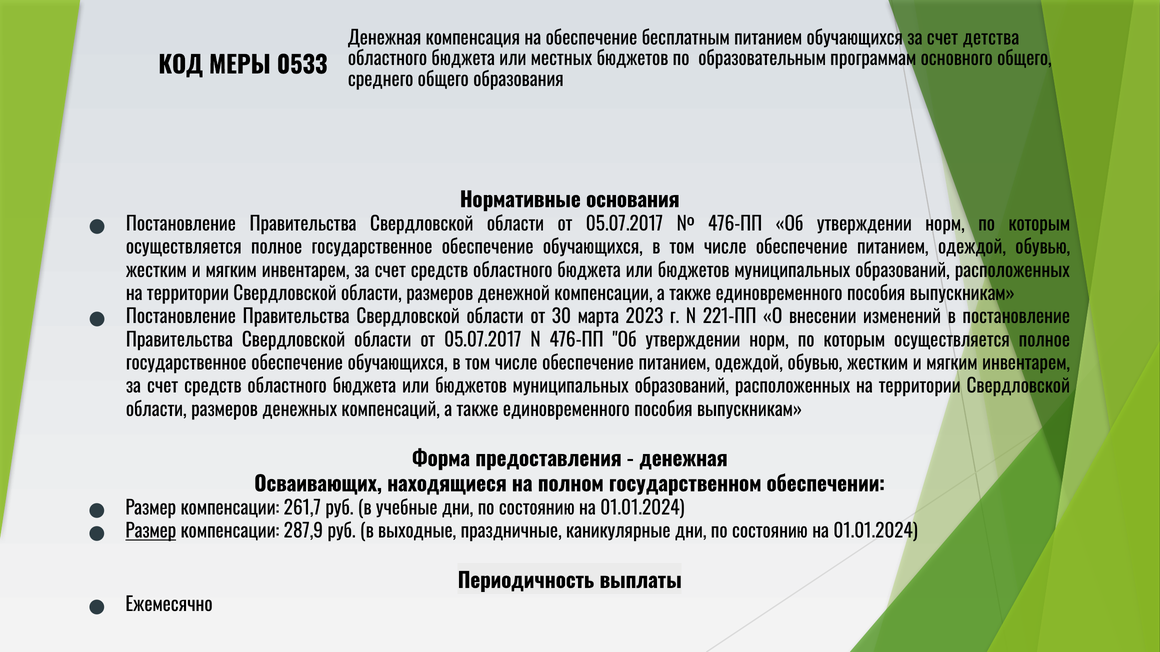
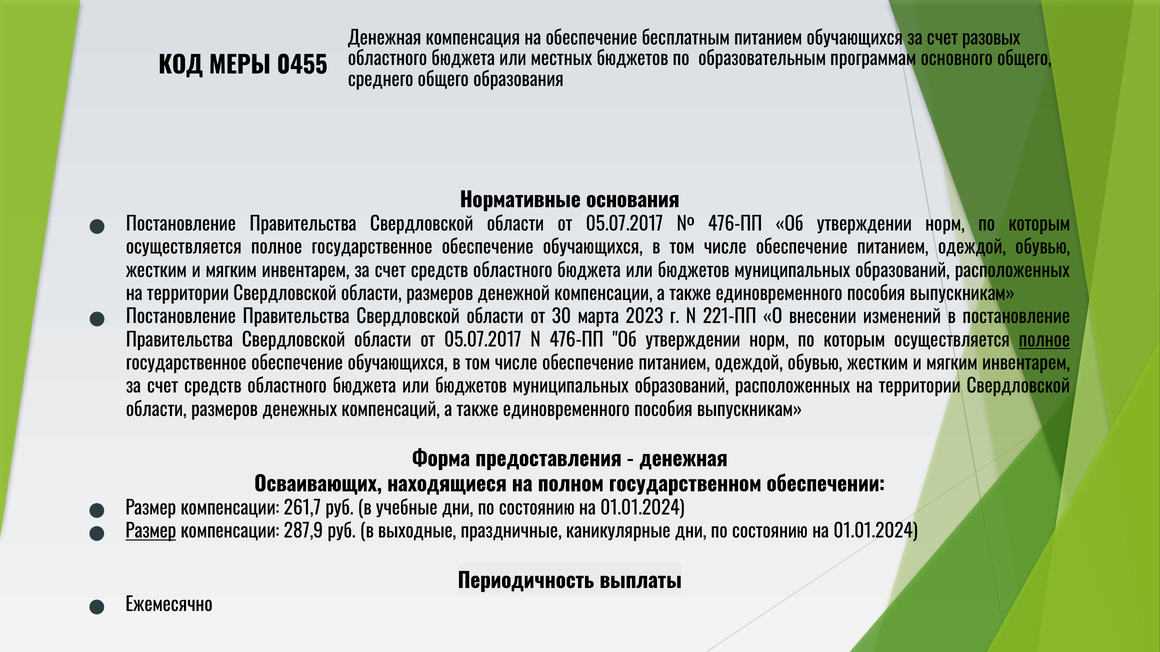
детства: детства -> разовых (991, 38)
0533: 0533 -> 0455 (302, 66)
полное underline: none -> present (1044, 341)
